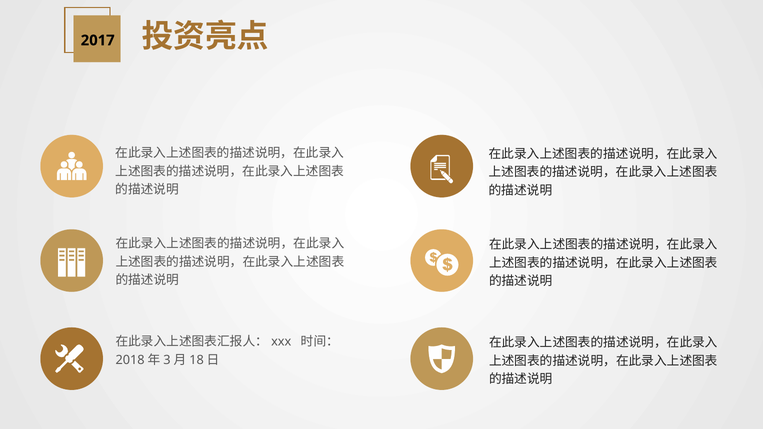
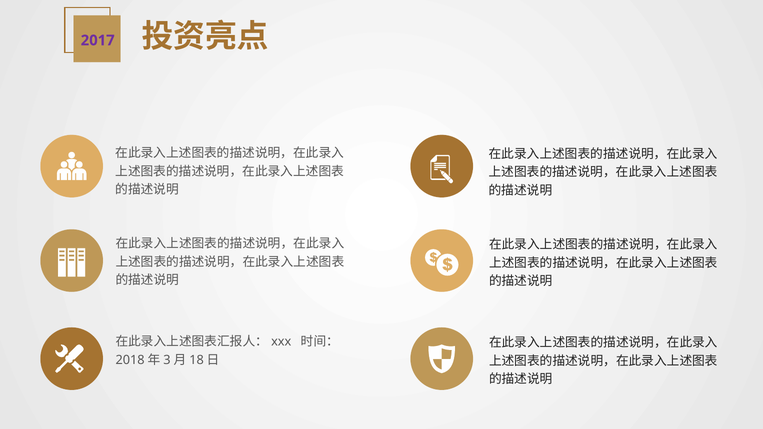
2017 colour: black -> purple (98, 40)
